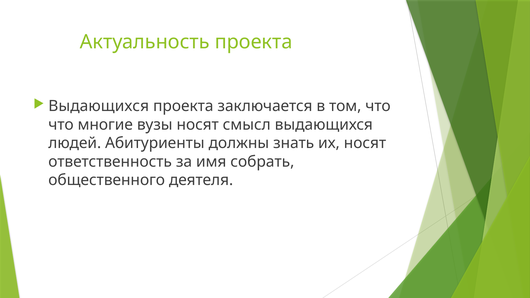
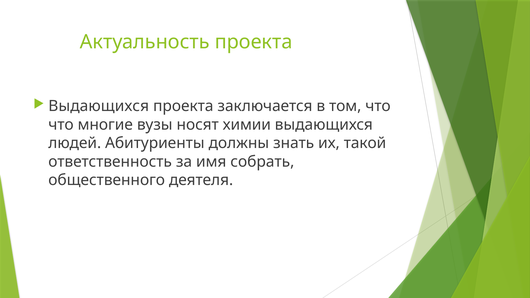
смысл: смысл -> химии (247, 125)
их носят: носят -> такой (365, 143)
